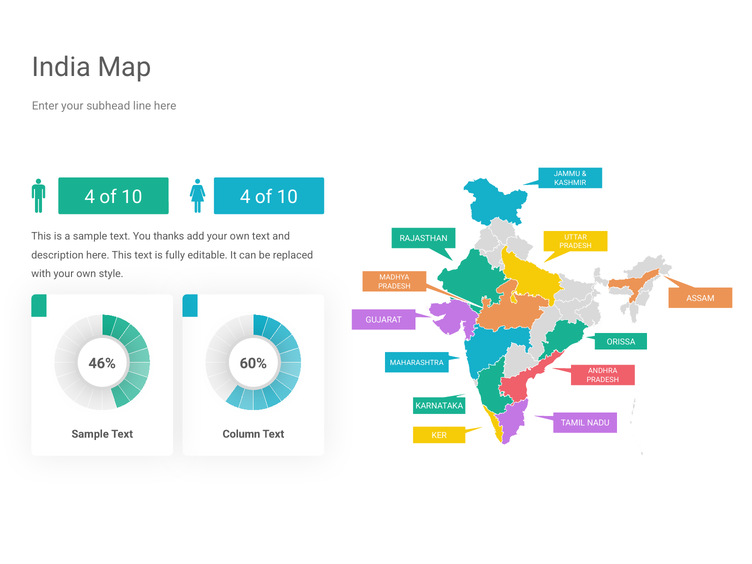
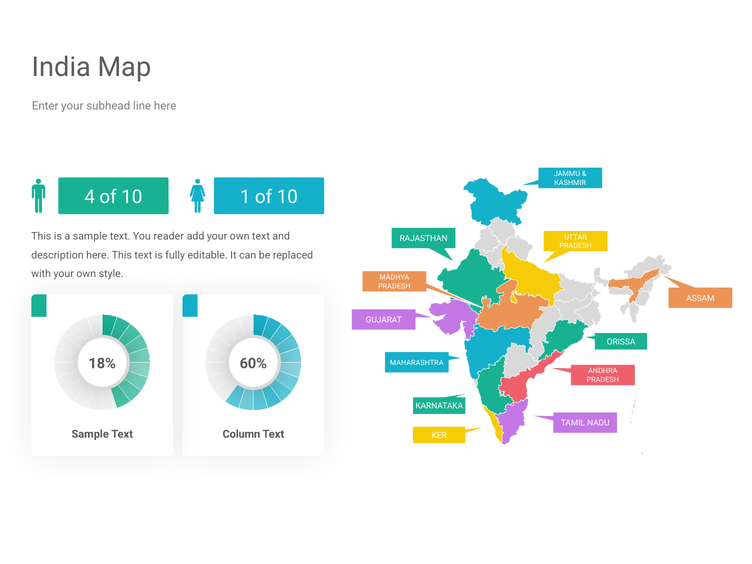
10 4: 4 -> 1 (245, 197)
thanks: thanks -> reader (169, 236)
46%: 46% -> 18% (102, 363)
